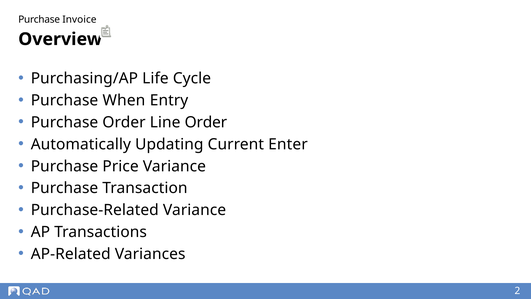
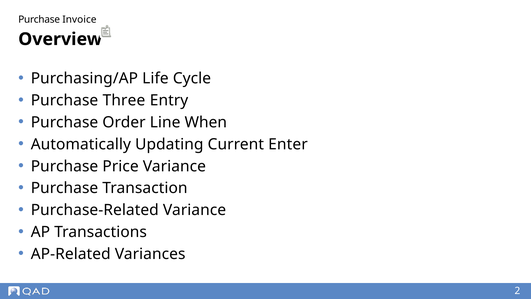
When: When -> Three (124, 100)
Line Order: Order -> When (206, 122)
